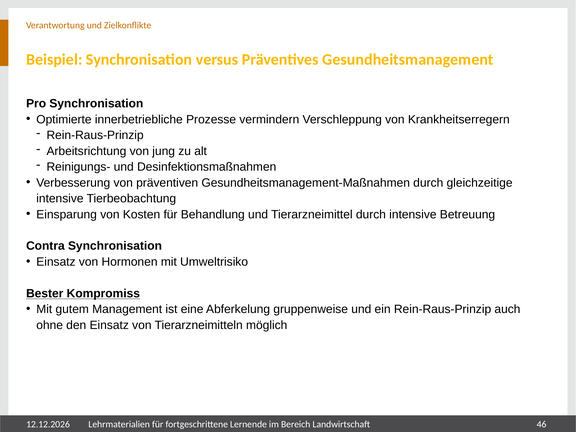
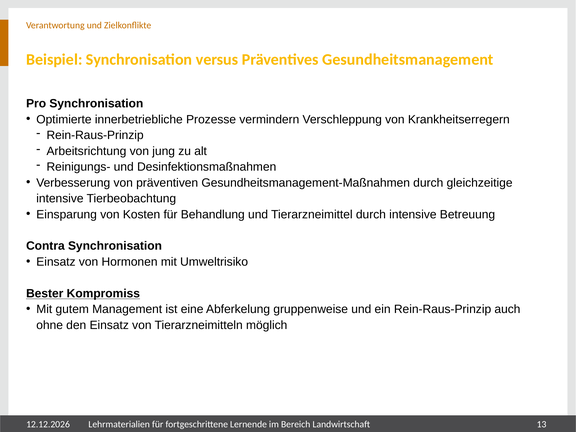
46: 46 -> 13 (542, 424)
